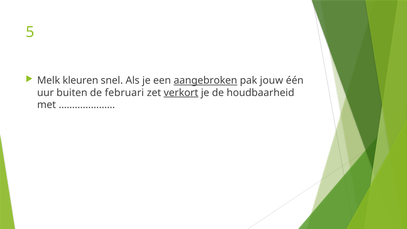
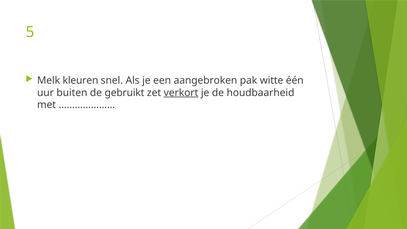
aangebroken underline: present -> none (205, 80)
jouw: jouw -> witte (272, 80)
februari: februari -> gebruikt (125, 93)
